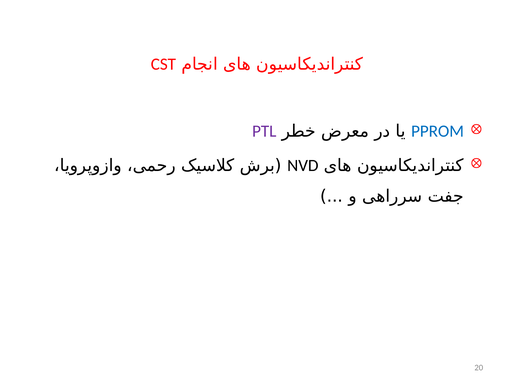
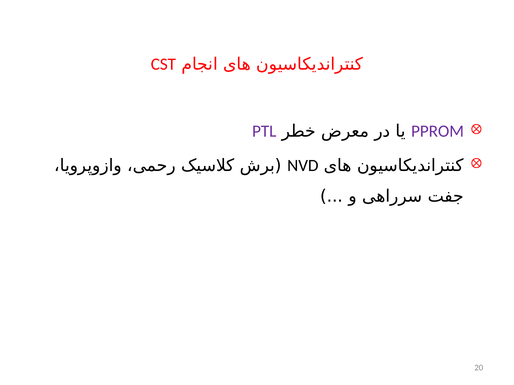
PPROM colour: blue -> purple (438, 131)
